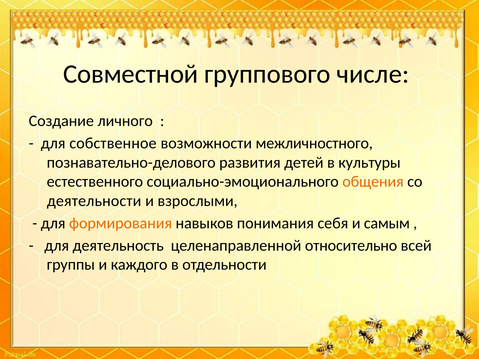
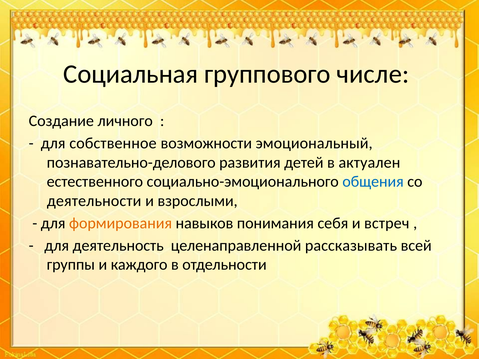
Совместной: Совместной -> Социальная (131, 74)
межличностного: межличностного -> эмоциональный (314, 143)
культуры: культуры -> актуален (369, 163)
общения colour: orange -> blue (373, 182)
самым: самым -> встреч (387, 223)
относительно: относительно -> рассказывать (351, 246)
